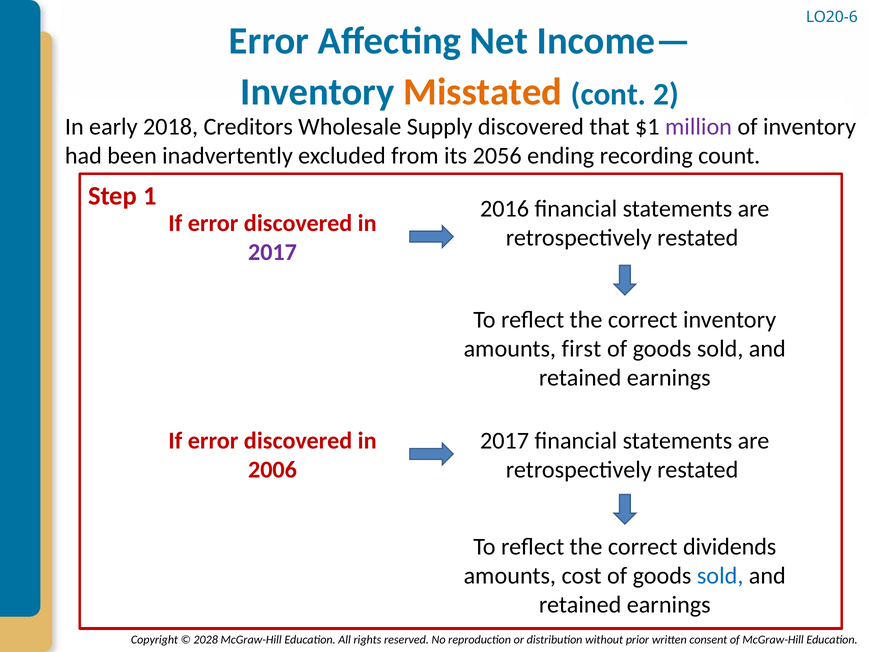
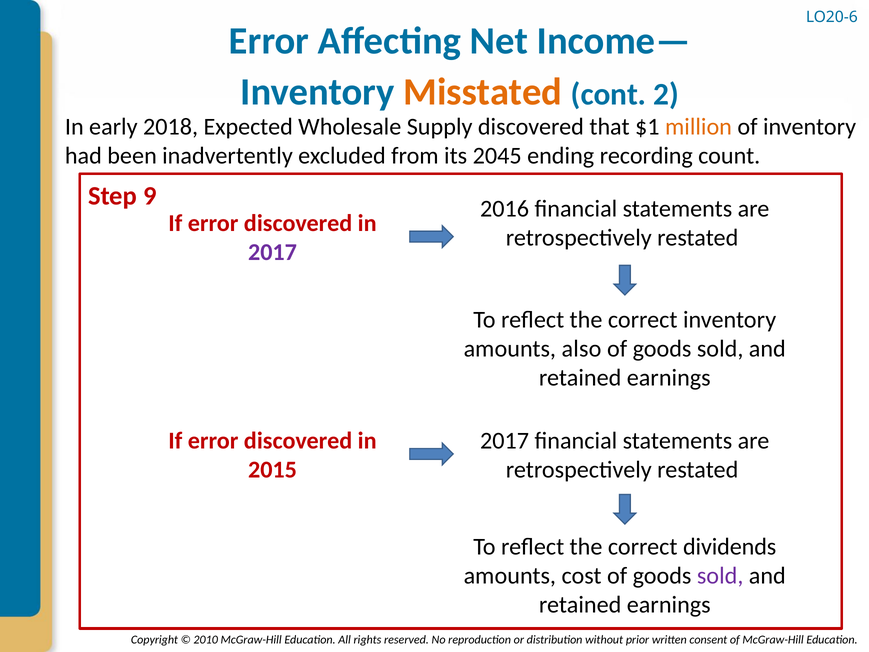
Creditors: Creditors -> Expected (248, 127)
million colour: purple -> orange (699, 127)
2056: 2056 -> 2045 (497, 156)
1: 1 -> 9 (150, 196)
first: first -> also (581, 349)
2006: 2006 -> 2015 (272, 470)
sold colour: blue -> purple (720, 576)
2028: 2028 -> 2010 (206, 639)
